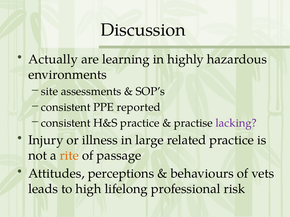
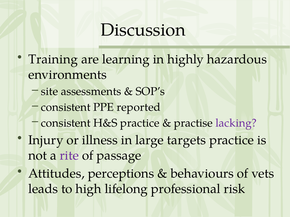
Actually: Actually -> Training (53, 59)
related: related -> targets (186, 140)
rite colour: orange -> purple (69, 156)
